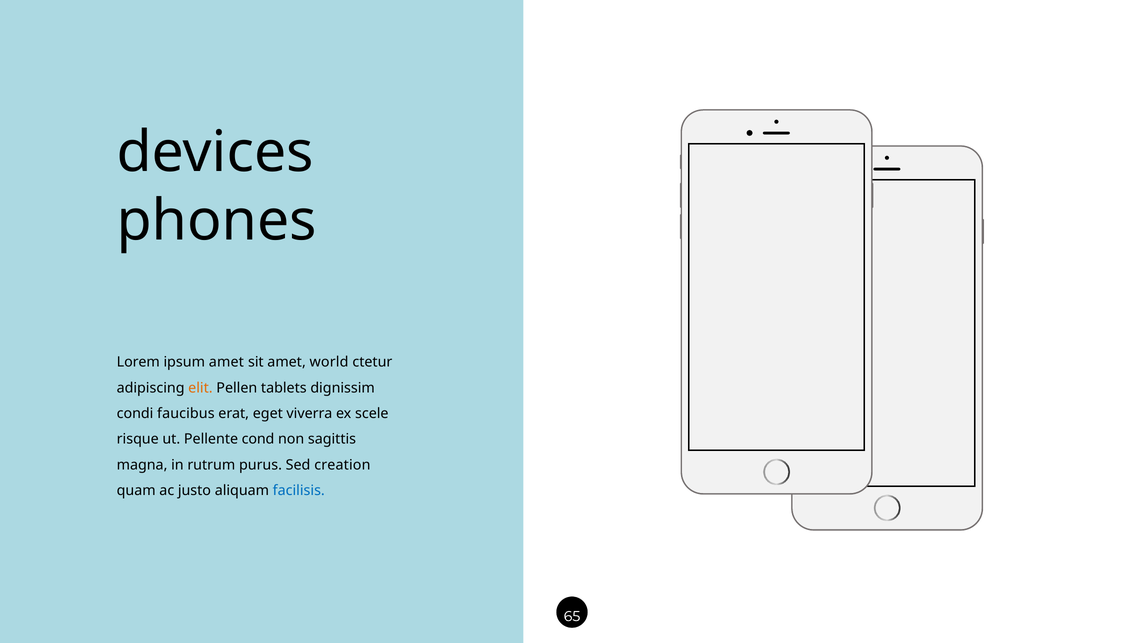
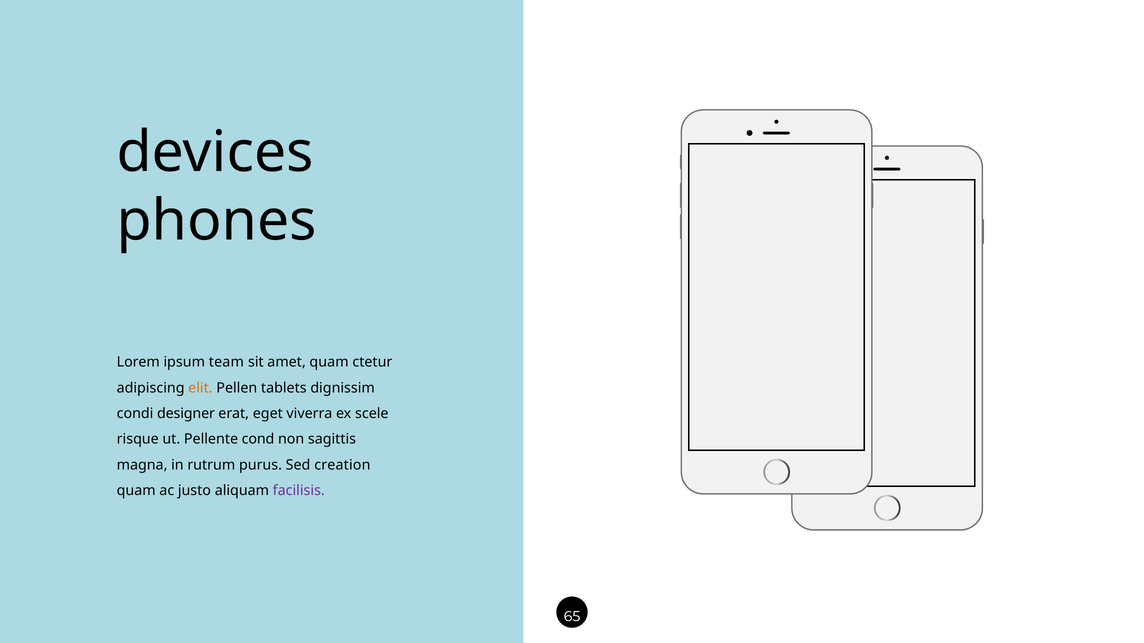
ipsum amet: amet -> team (226, 362)
amet world: world -> quam (329, 362)
faucibus: faucibus -> designer (186, 414)
facilisis colour: blue -> purple (299, 491)
